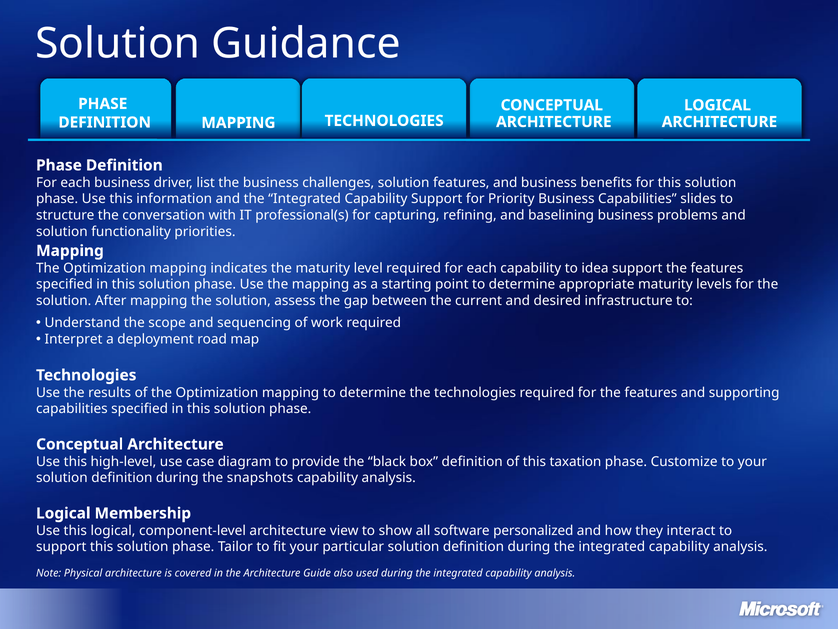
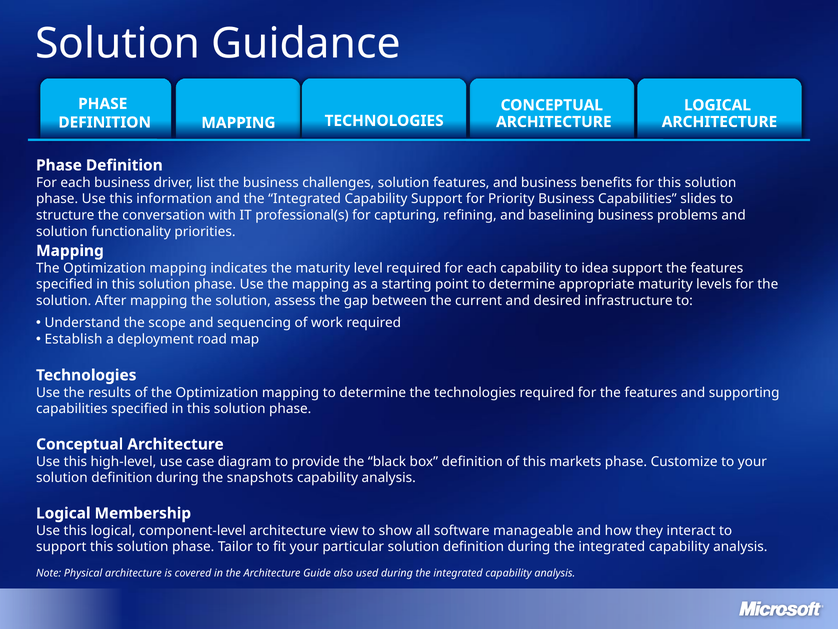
Interpret: Interpret -> Establish (73, 339)
taxation: taxation -> markets (575, 461)
personalized: personalized -> manageable (533, 530)
